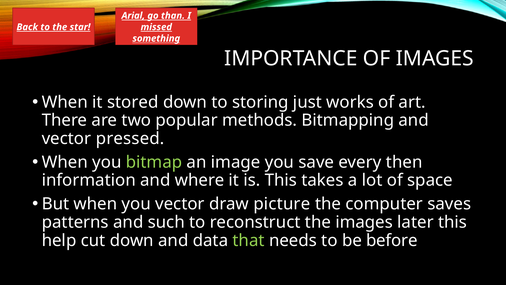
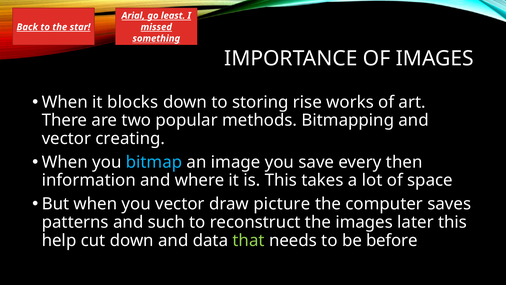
than: than -> least (173, 16)
stored: stored -> blocks (133, 102)
just: just -> rise (307, 102)
pressed: pressed -> creating (130, 138)
bitmap colour: light green -> light blue (154, 162)
